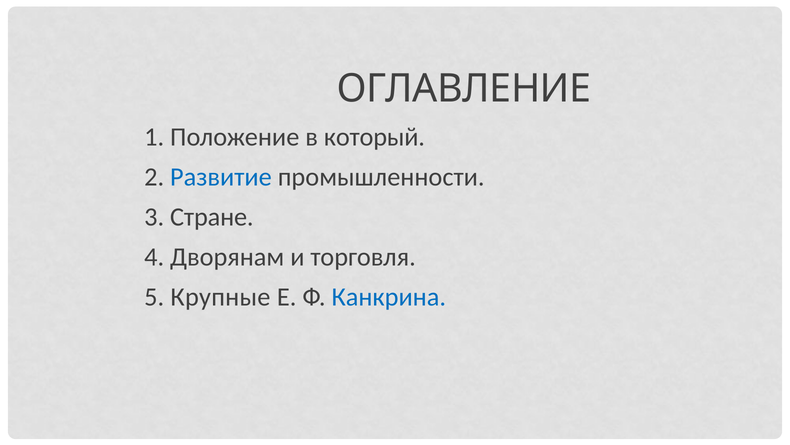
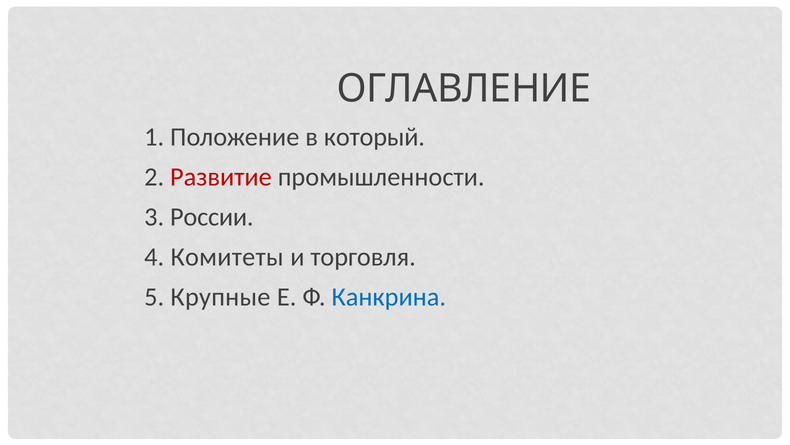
Развитие colour: blue -> red (221, 177)
Стране: Стране -> России (212, 217)
Дворянам: Дворянам -> Комитеты (227, 257)
